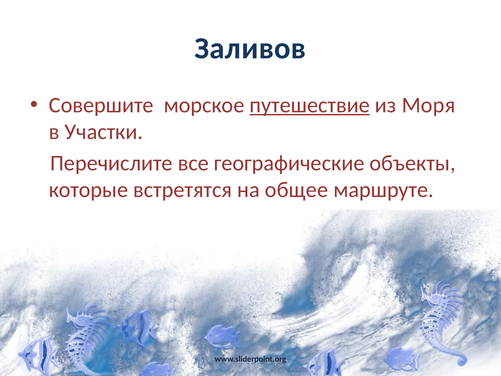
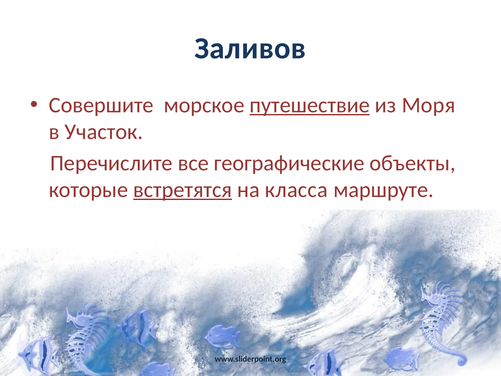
Участки: Участки -> Участок (104, 132)
встретятся underline: none -> present (183, 190)
общее: общее -> класса (296, 190)
